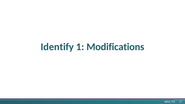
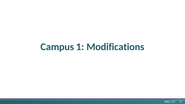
Identify: Identify -> Campus (57, 47)
